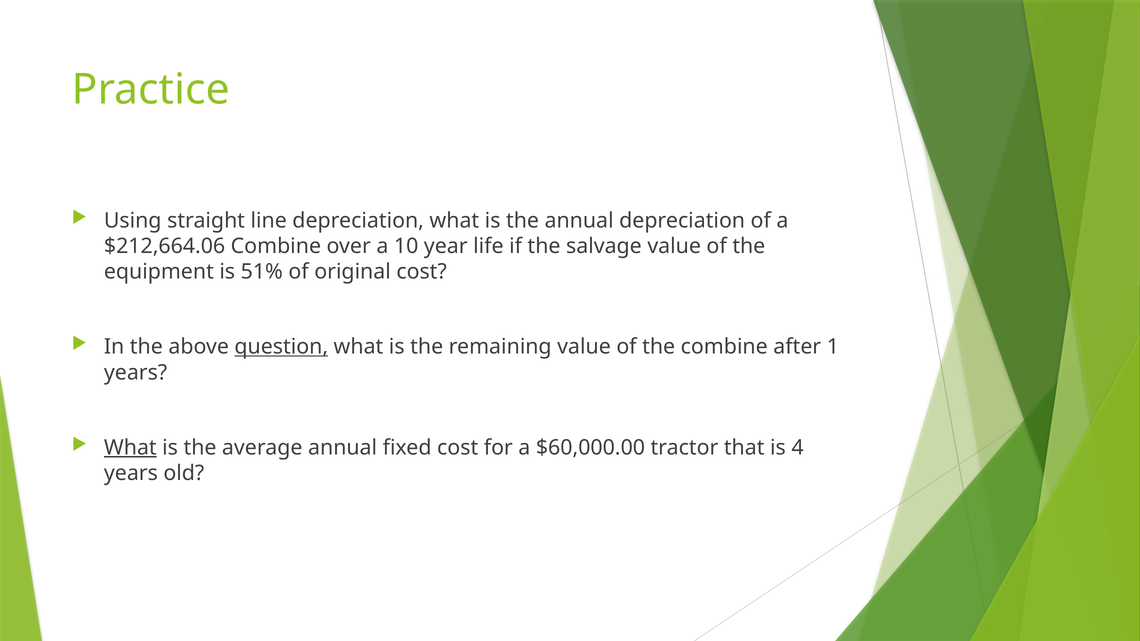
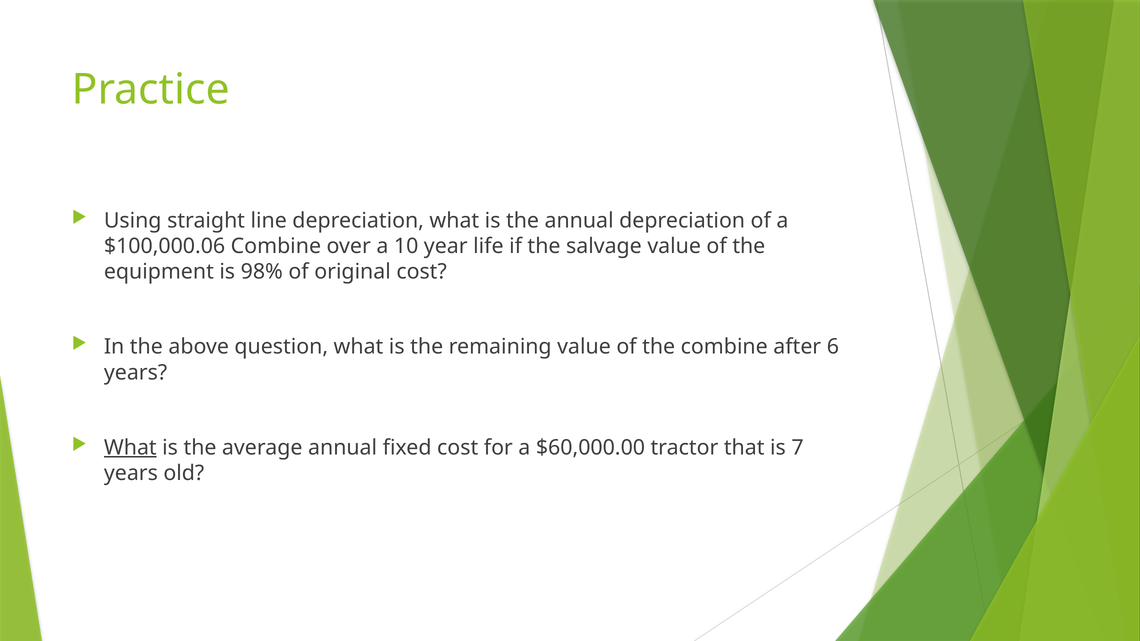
$212,664.06: $212,664.06 -> $100,000.06 (165, 246)
51%: 51% -> 98% (262, 272)
question underline: present -> none (281, 347)
1: 1 -> 6 (833, 347)
4: 4 -> 7 (797, 448)
